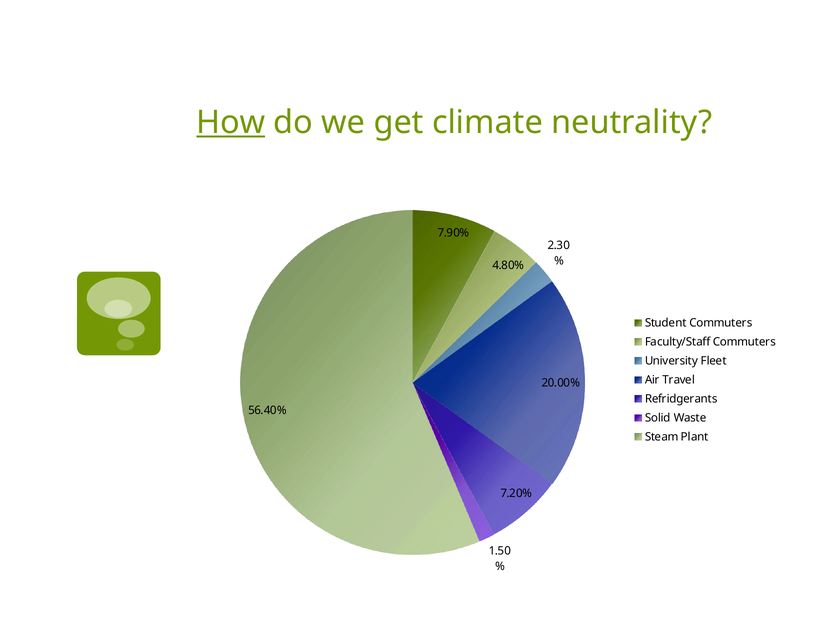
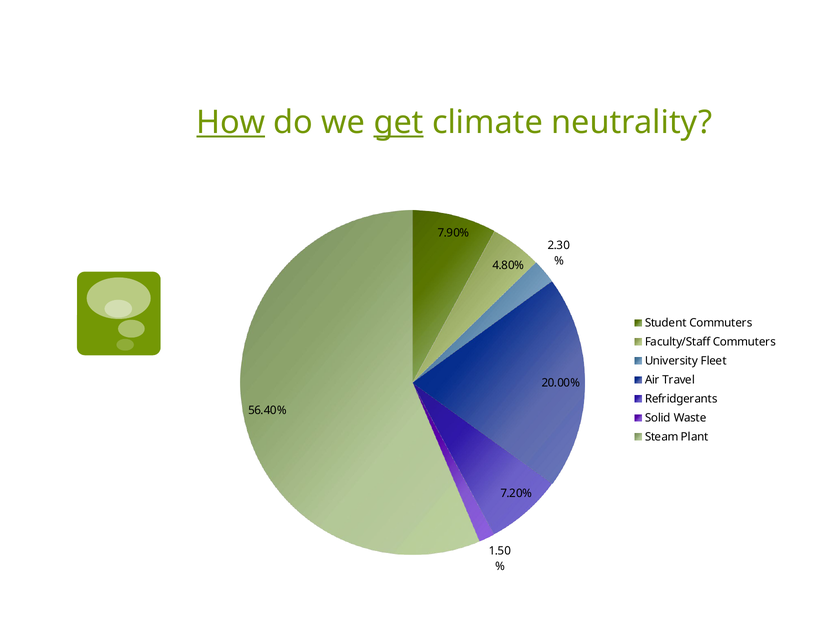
get underline: none -> present (399, 122)
